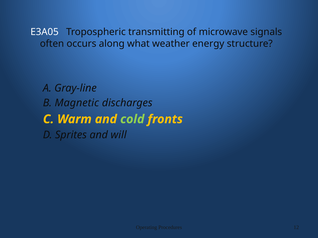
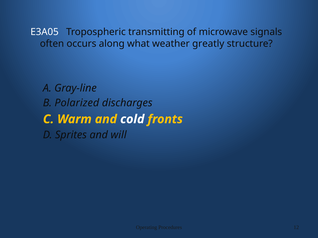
energy: energy -> greatly (208, 44)
Magnetic: Magnetic -> Polarized (77, 103)
cold colour: light green -> white (132, 119)
